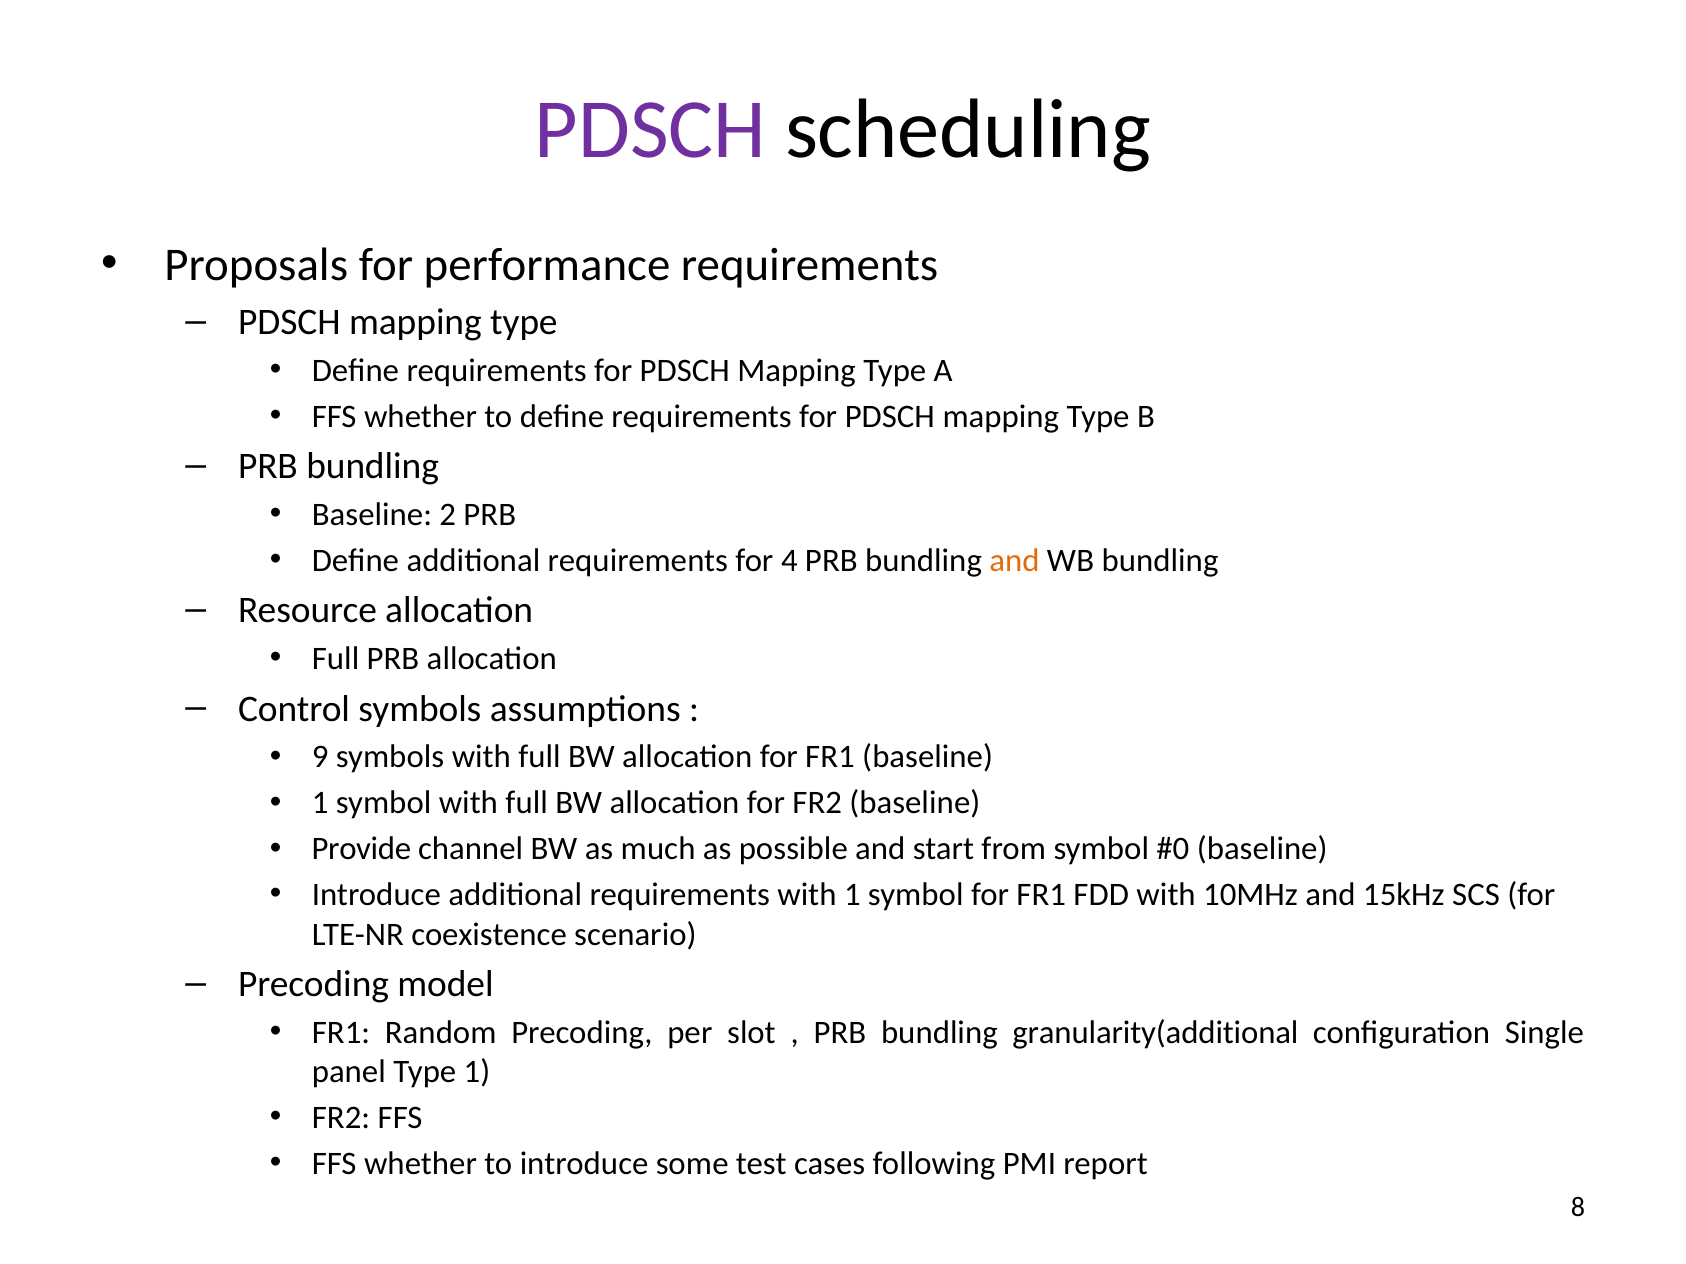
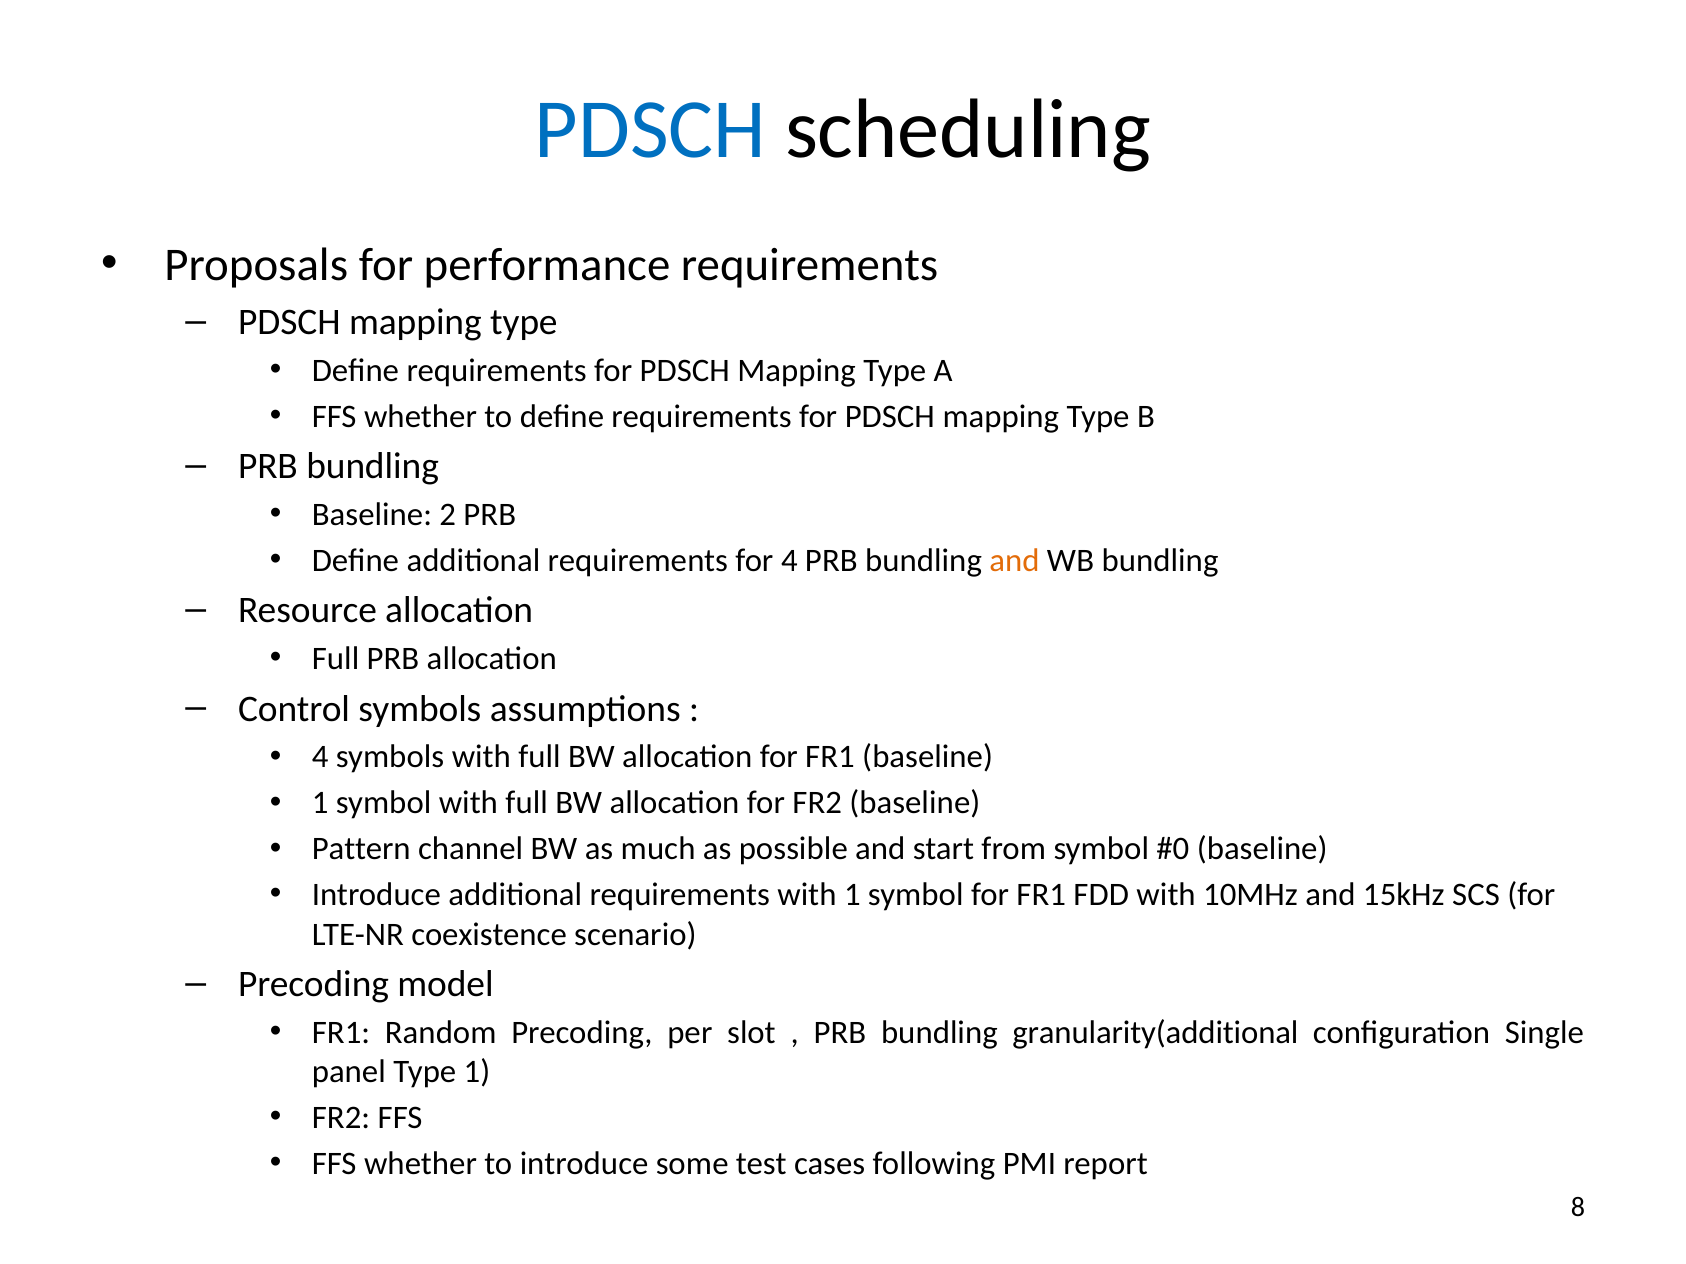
PDSCH colour: purple -> blue (650, 129)
9: 9 -> 4 (320, 757)
Provide: Provide -> Pattern (361, 849)
